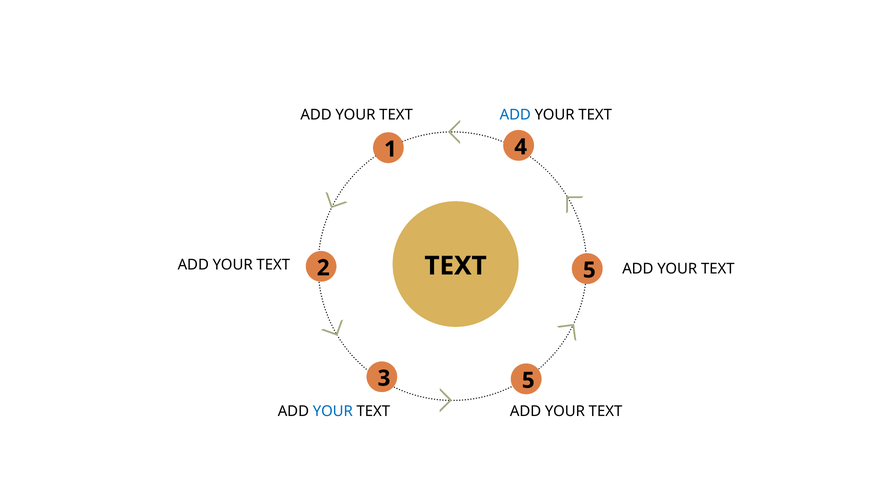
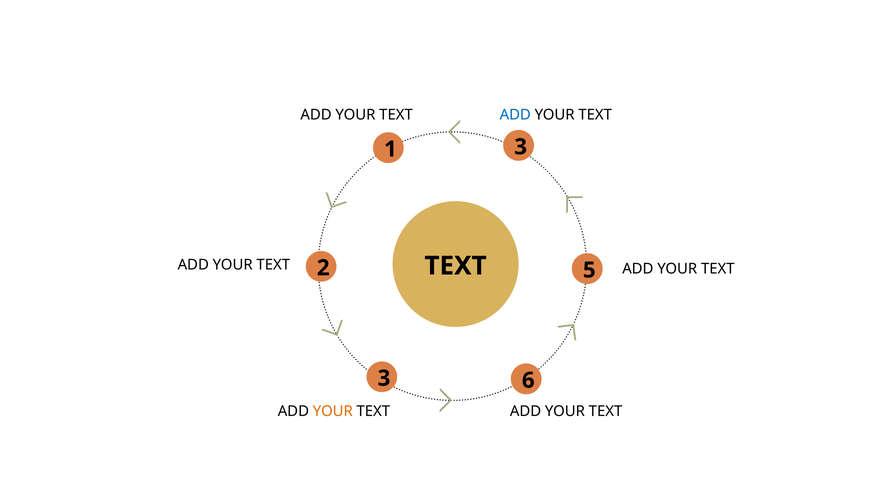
1 4: 4 -> 3 (521, 147)
3 5: 5 -> 6 (528, 380)
YOUR colour: blue -> orange (333, 411)
